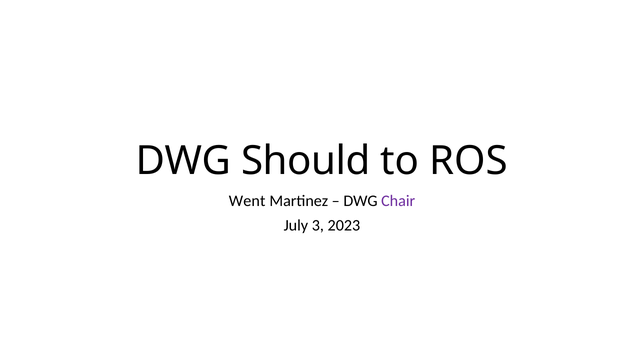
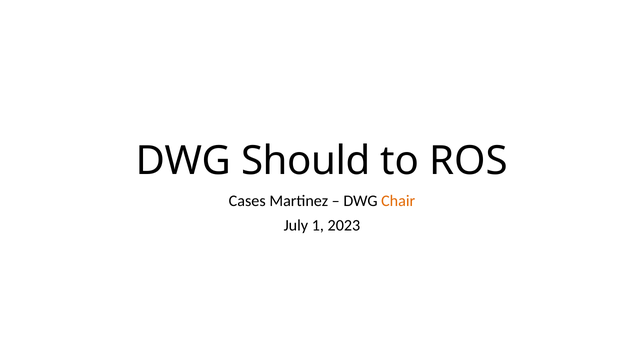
Went: Went -> Cases (247, 201)
Chair colour: purple -> orange (398, 201)
3: 3 -> 1 (318, 225)
